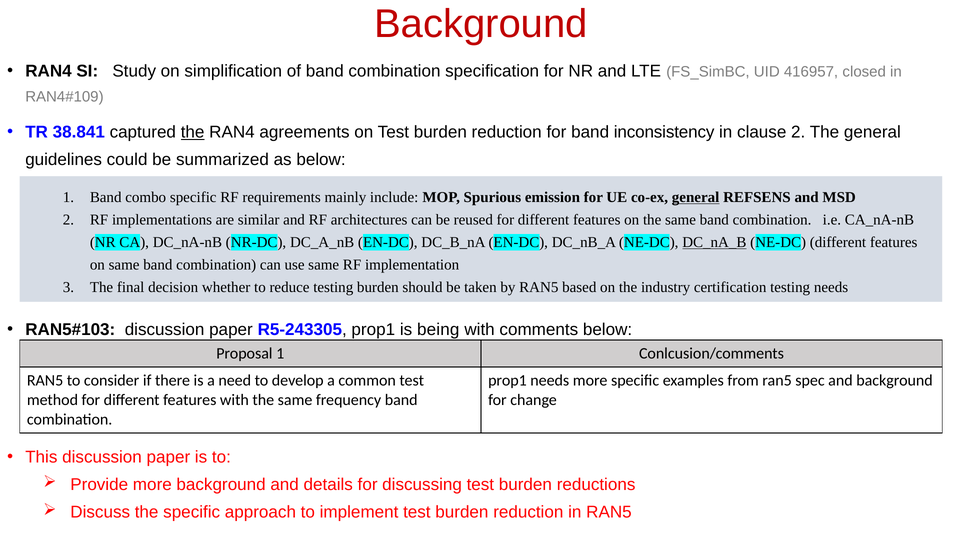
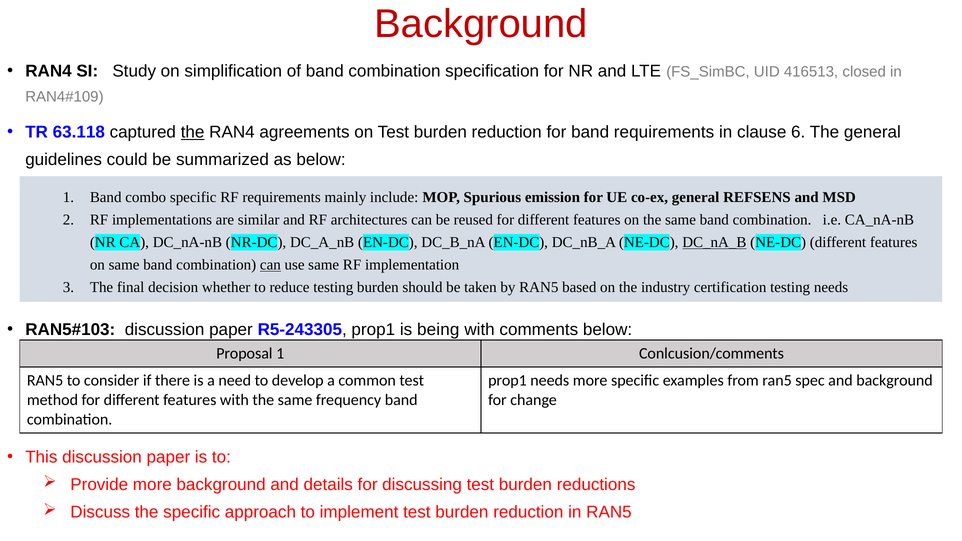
416957: 416957 -> 416513 (811, 72)
38.841: 38.841 -> 63.118 (79, 132)
band inconsistency: inconsistency -> requirements (664, 132)
clause 2: 2 -> 6 (798, 132)
general underline: present -> none (696, 197)
can underline: none -> present (270, 265)
